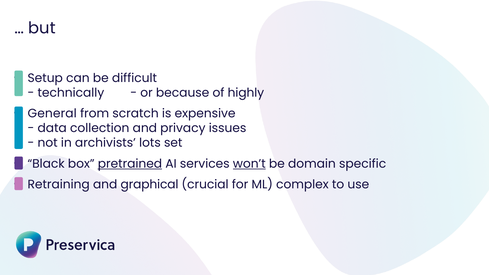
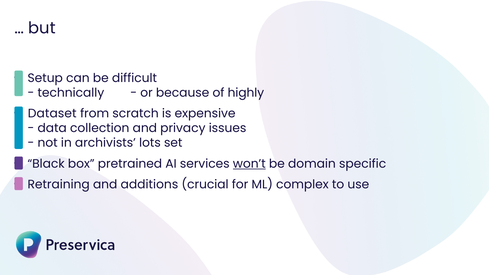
General: General -> Dataset (52, 114)
pretrained underline: present -> none (130, 164)
graphical: graphical -> additions (149, 185)
